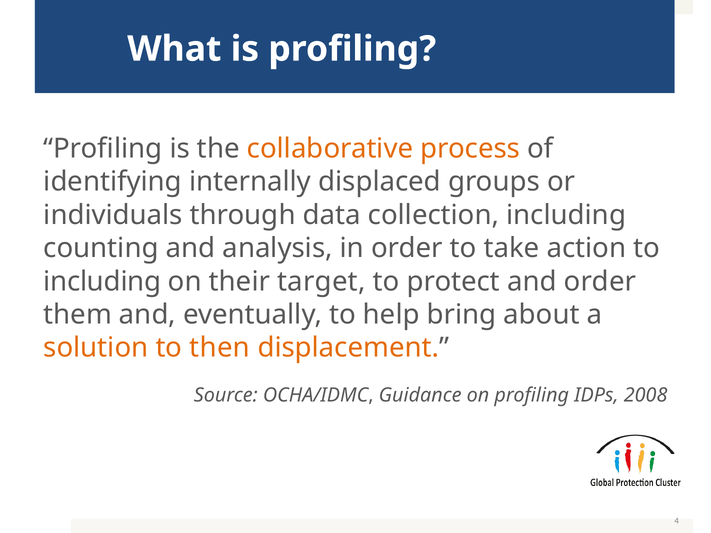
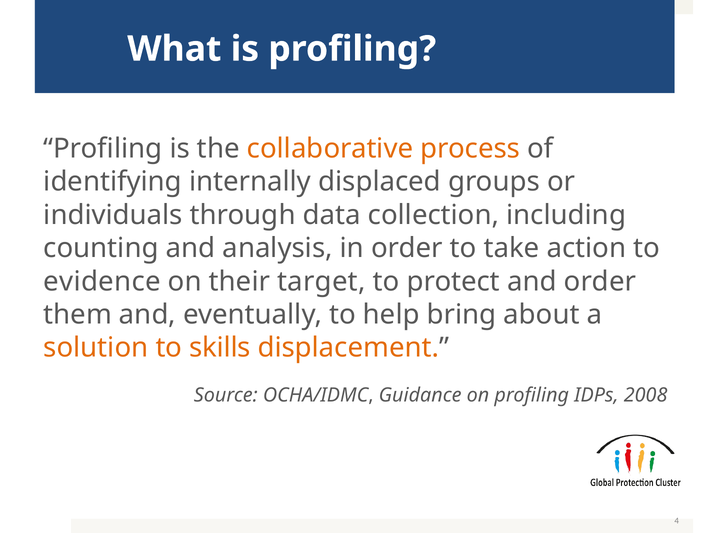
including: including -> evidence (102, 282)
then: then -> skills (220, 348)
